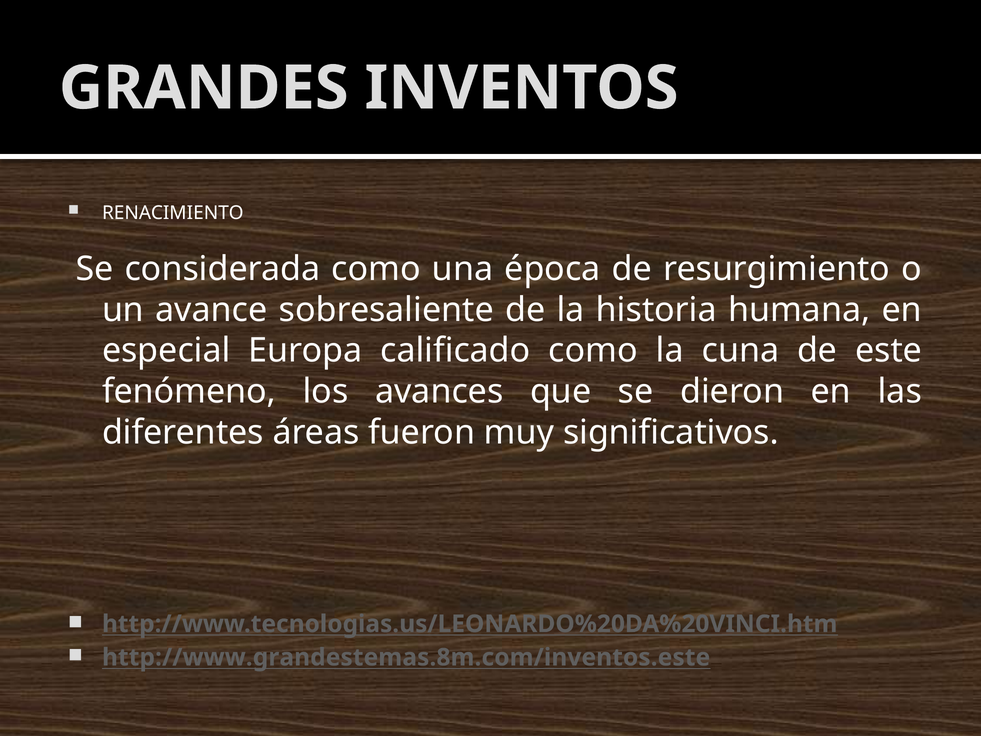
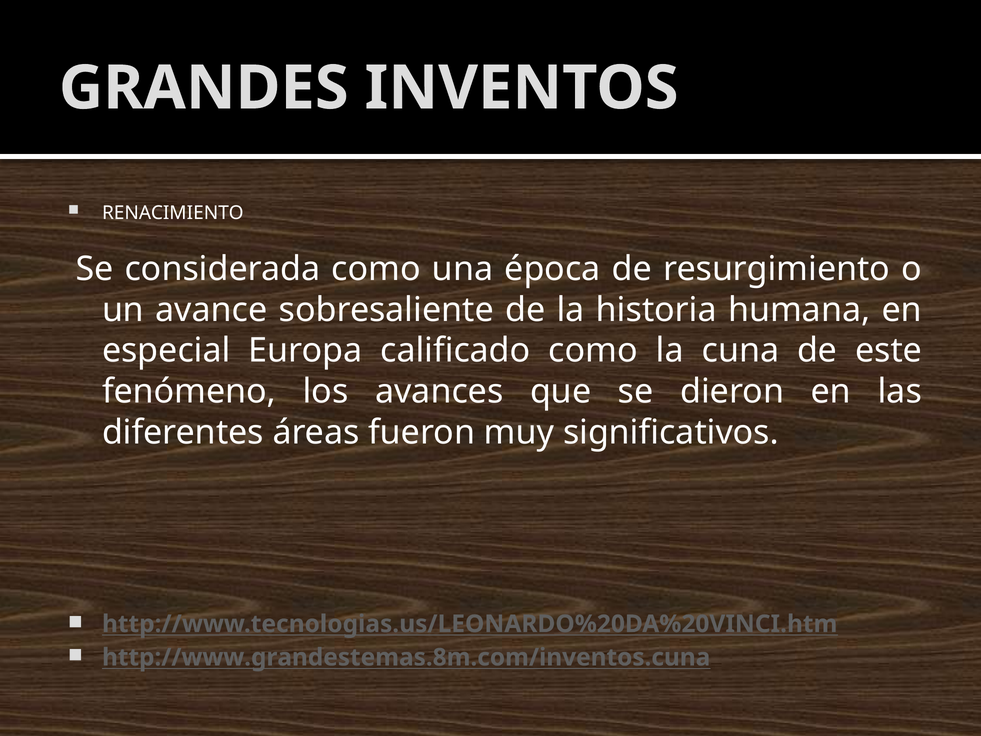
http://www.grandestemas.8m.com/inventos.este: http://www.grandestemas.8m.com/inventos.este -> http://www.grandestemas.8m.com/inventos.cuna (406, 657)
